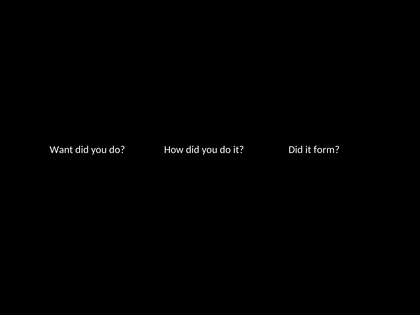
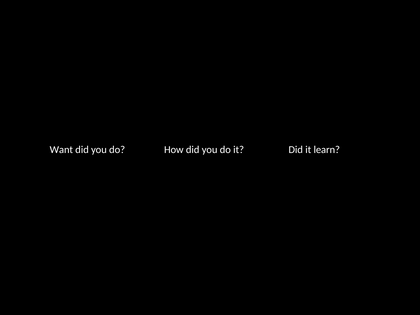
form: form -> learn (327, 150)
